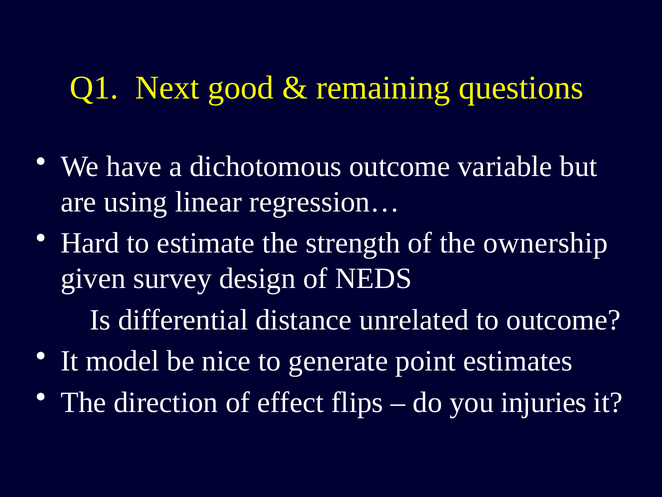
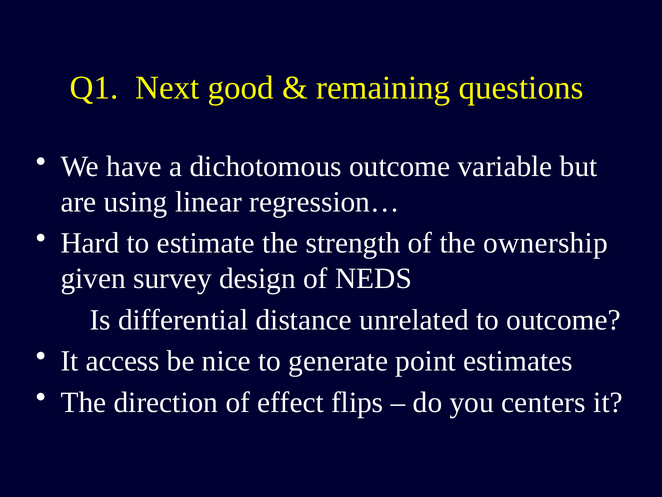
model: model -> access (123, 361)
injuries: injuries -> centers (543, 402)
